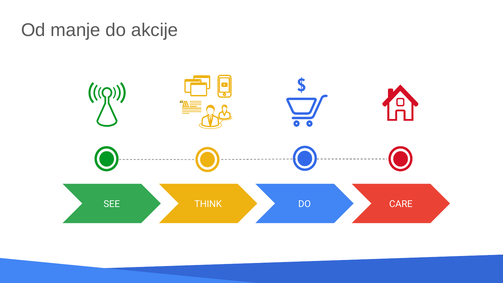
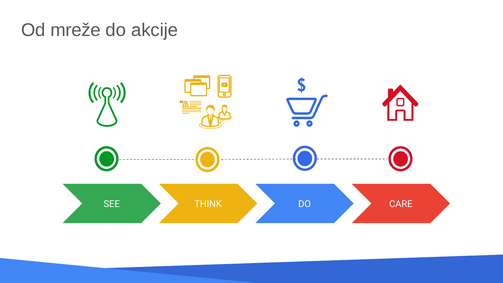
manje: manje -> mreže (76, 30)
